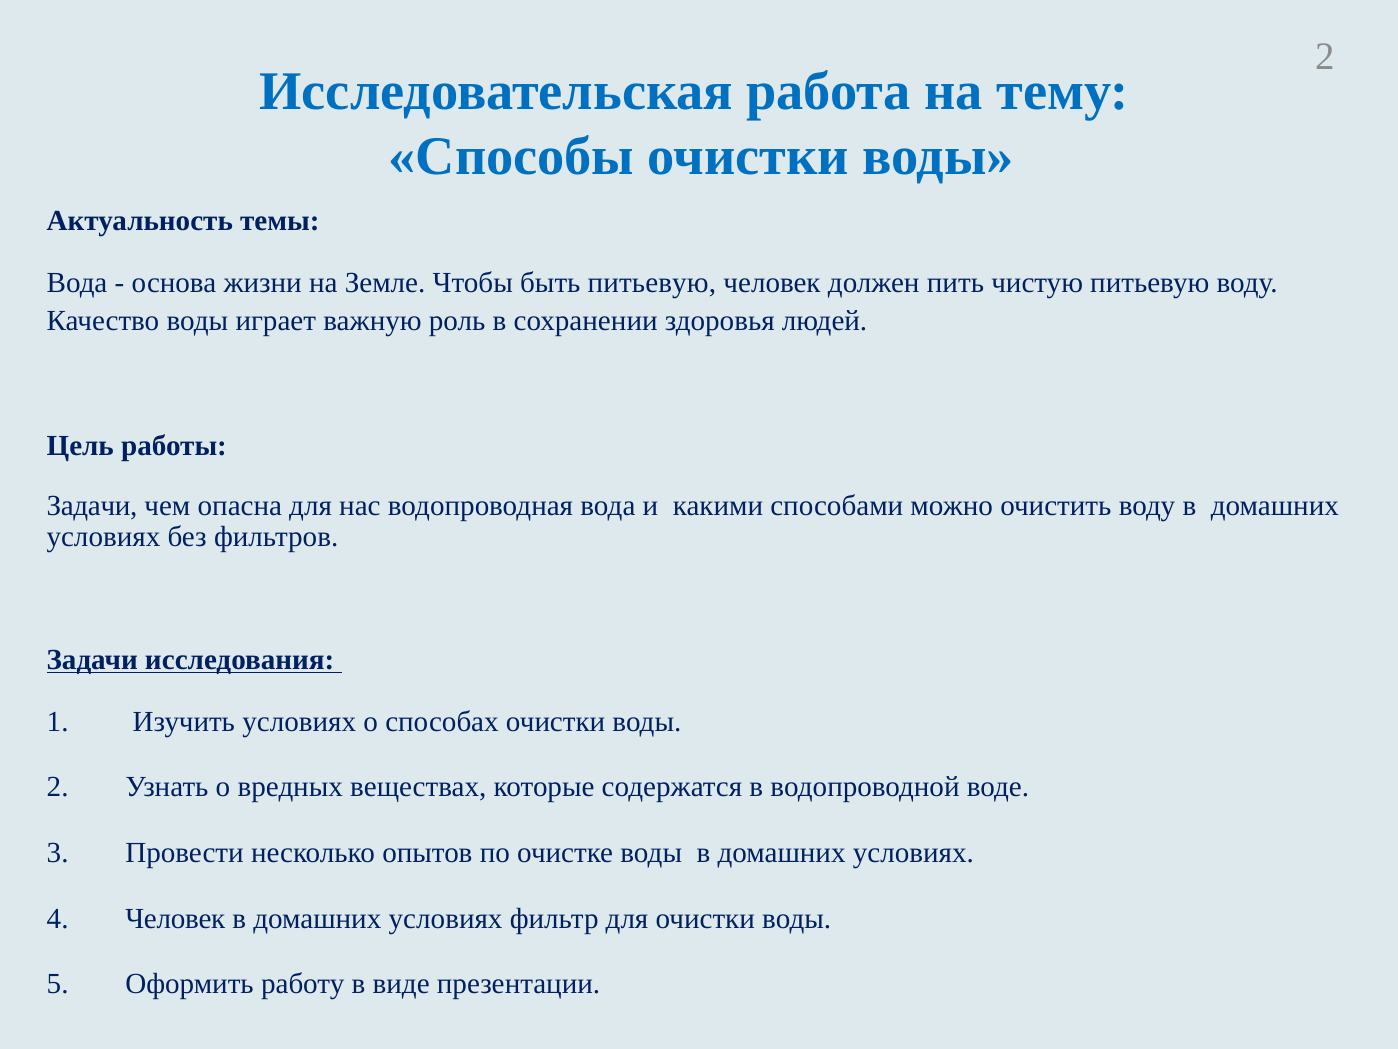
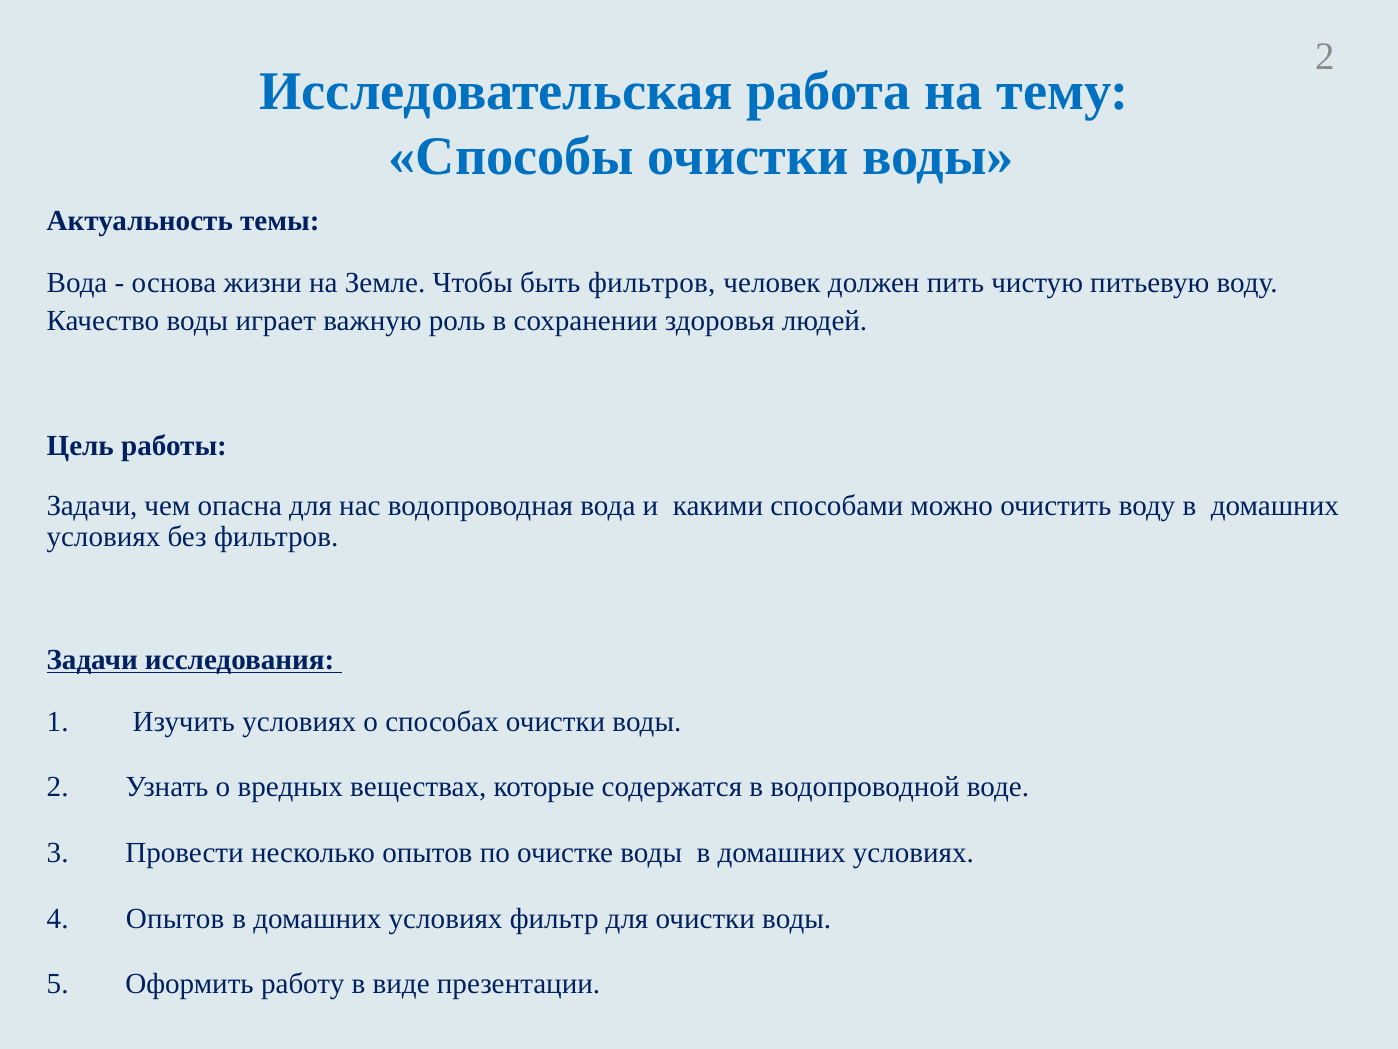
быть питьевую: питьевую -> фильтров (652, 283)
Человек: Человек -> Опытов (175, 918)
